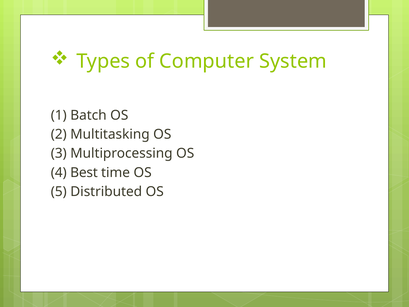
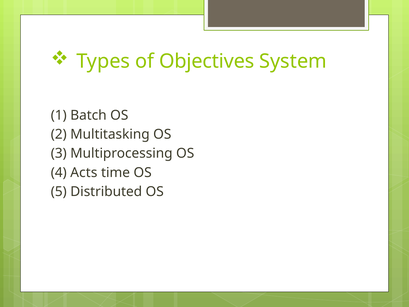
Computer: Computer -> Objectives (207, 61)
Best: Best -> Acts (84, 172)
